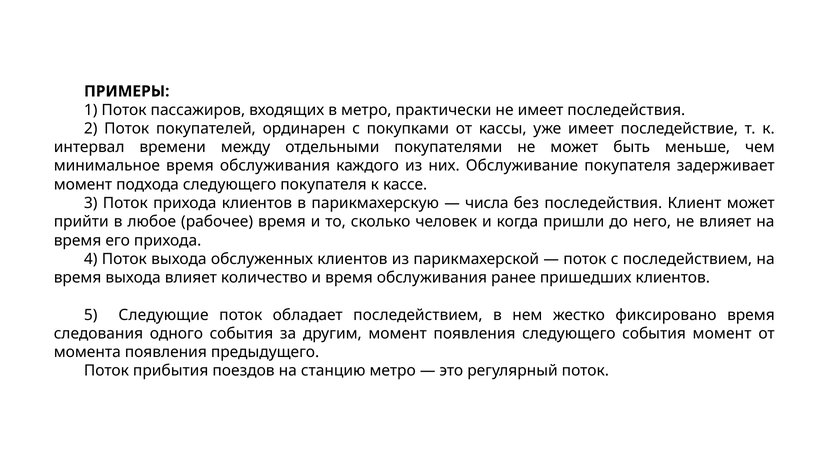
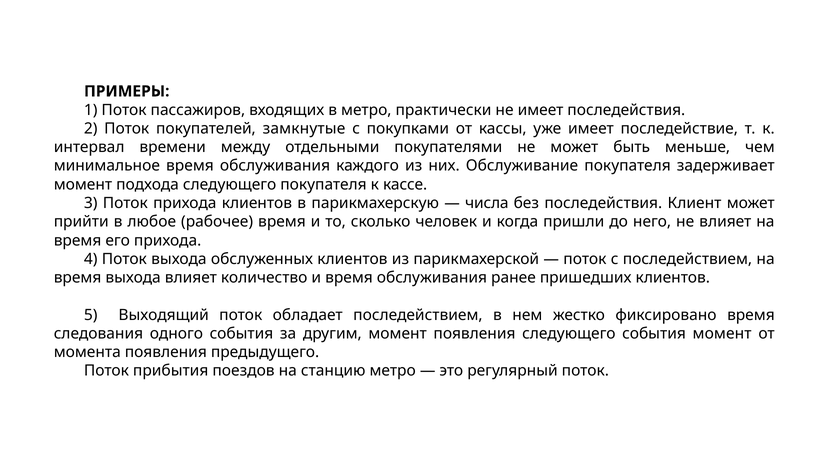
ординарен: ординарен -> замкнутые (304, 129)
Следующие: Следующие -> Выходящий (164, 315)
